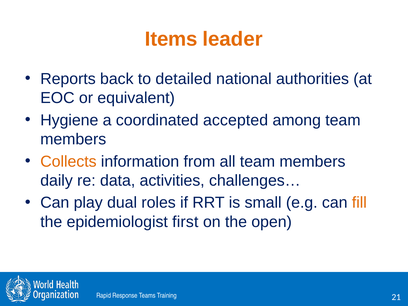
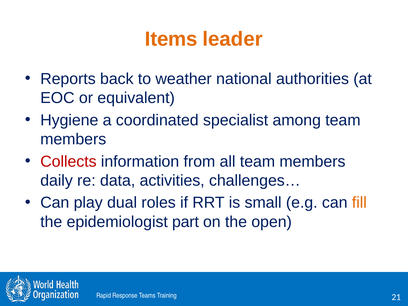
detailed: detailed -> weather (184, 79)
accepted: accepted -> specialist (236, 120)
Collects colour: orange -> red (68, 161)
first: first -> part (185, 222)
